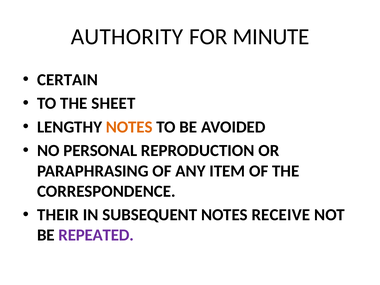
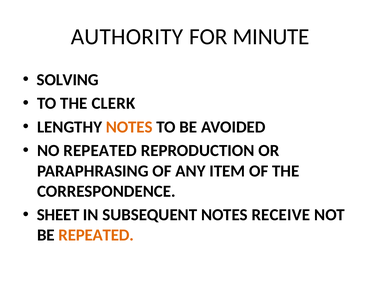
CERTAIN: CERTAIN -> SOLVING (68, 80)
SHEET: SHEET -> CLERK (113, 103)
NO PERSONAL: PERSONAL -> REPEATED (100, 151)
THEIR: THEIR -> SHEET (58, 215)
REPEATED colour: purple -> orange (96, 235)
